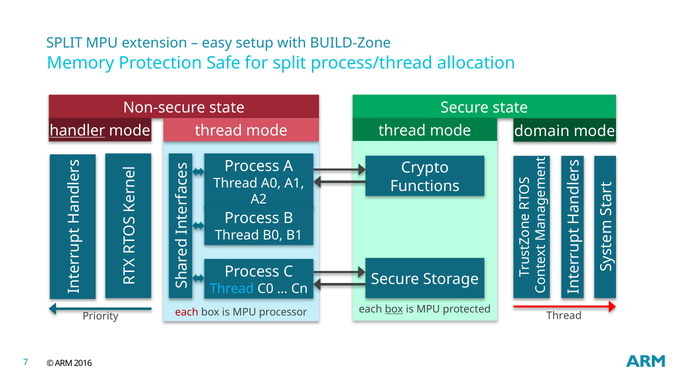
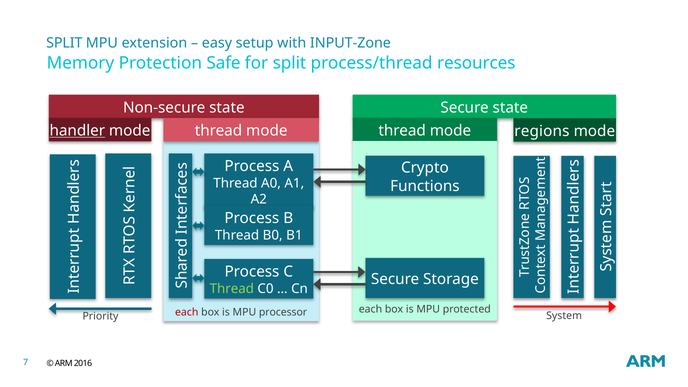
BUILD-Zone: BUILD-Zone -> INPUT-Zone (350, 43)
allocation: allocation -> resources (476, 63)
domain: domain -> regions (542, 131)
Thread colour: light blue -> light green (232, 289)
box underline: present -> none (394, 309)
Priority Thread: Thread -> System (564, 316)
